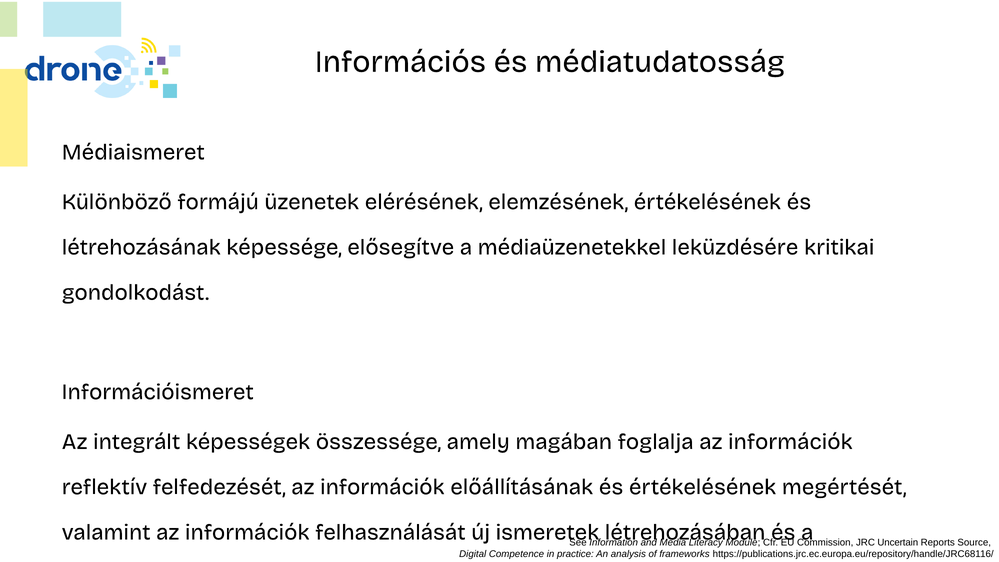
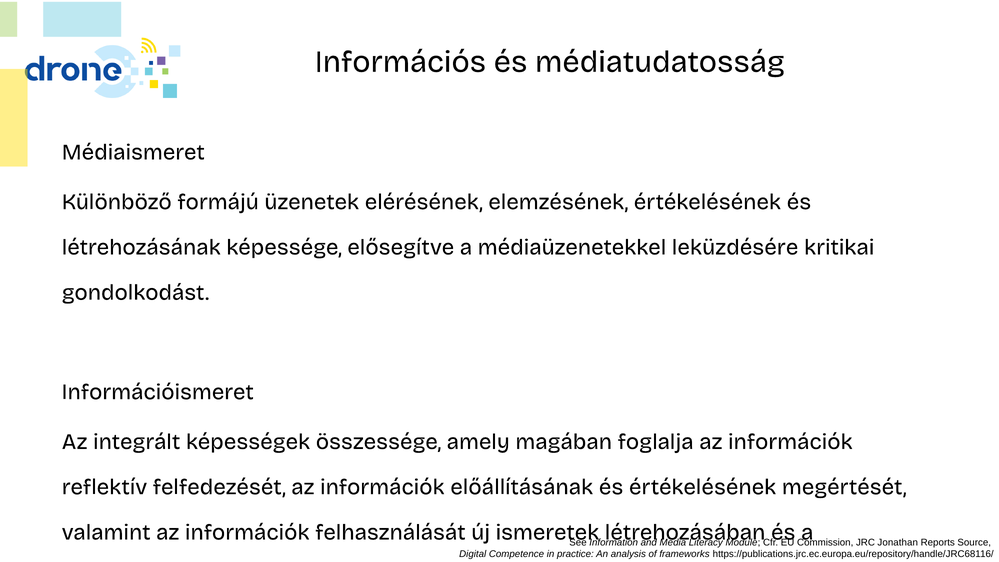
Uncertain: Uncertain -> Jonathan (898, 542)
